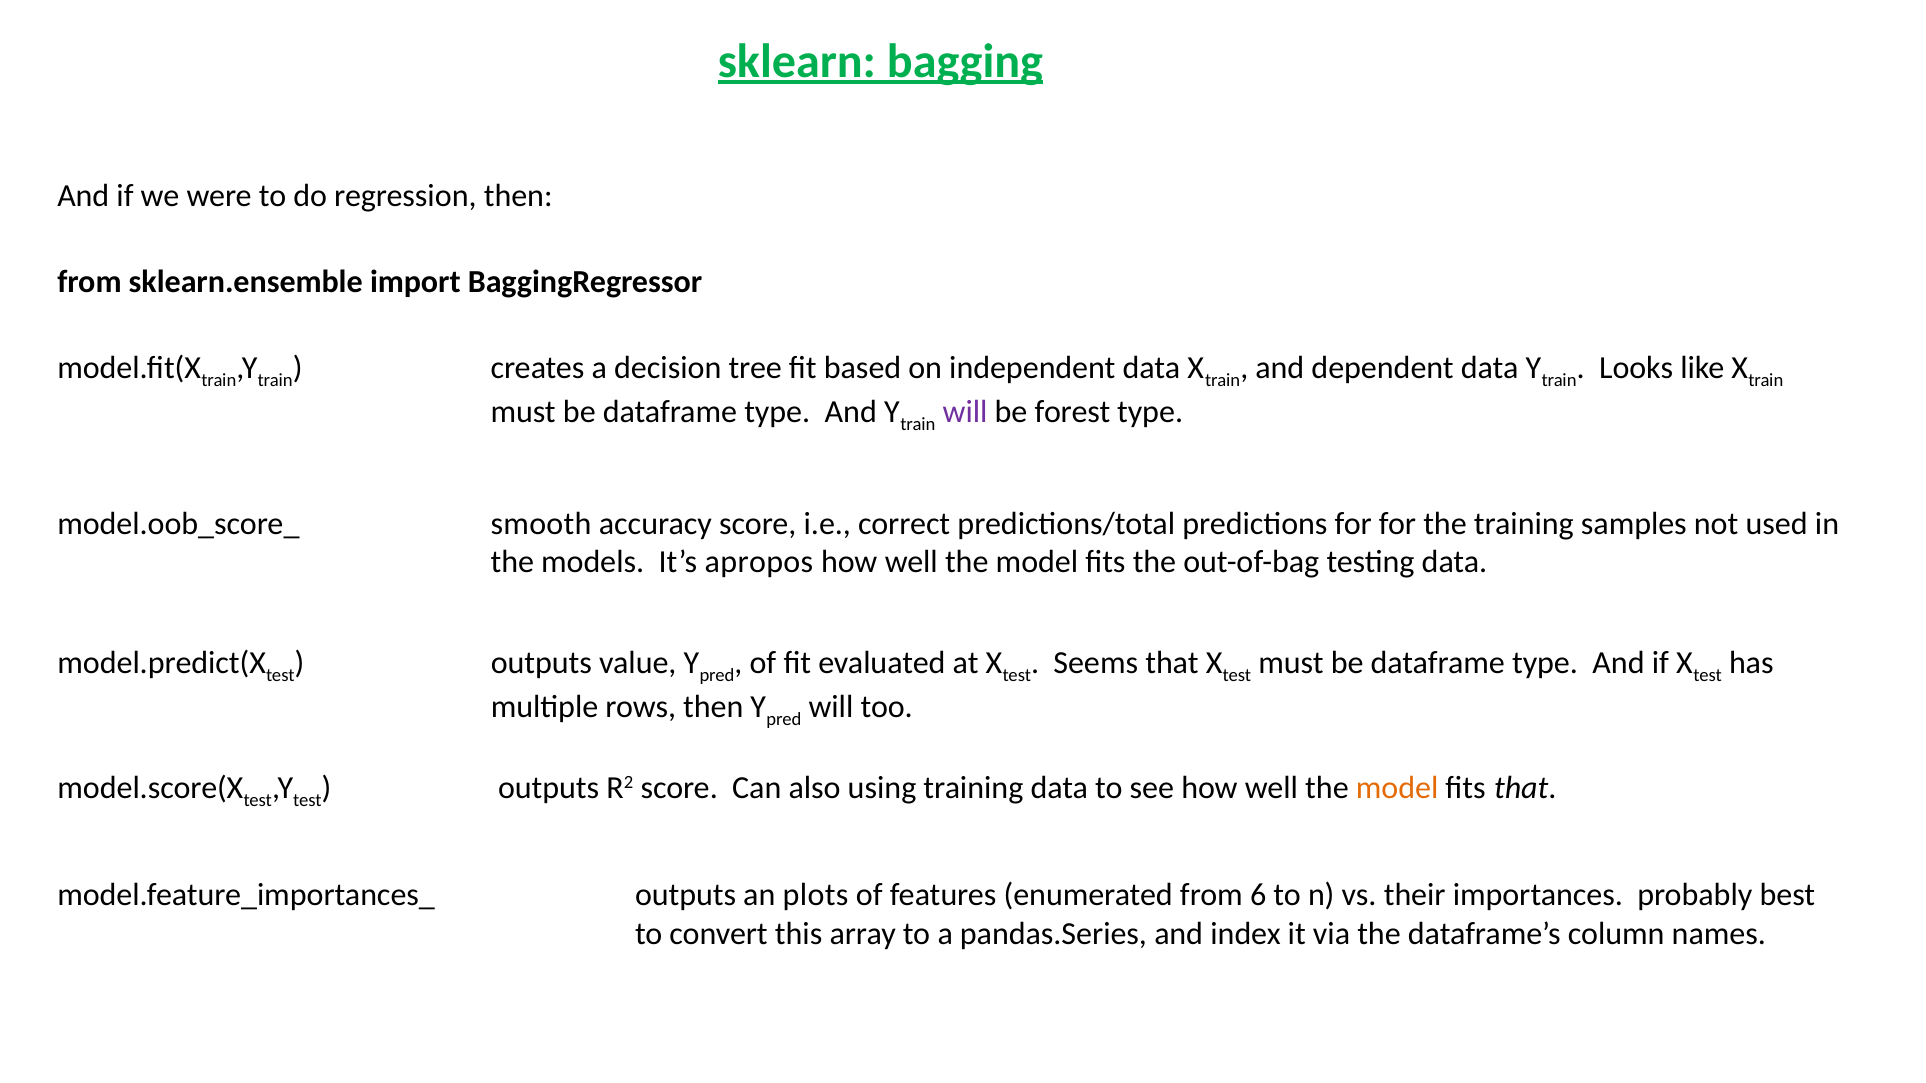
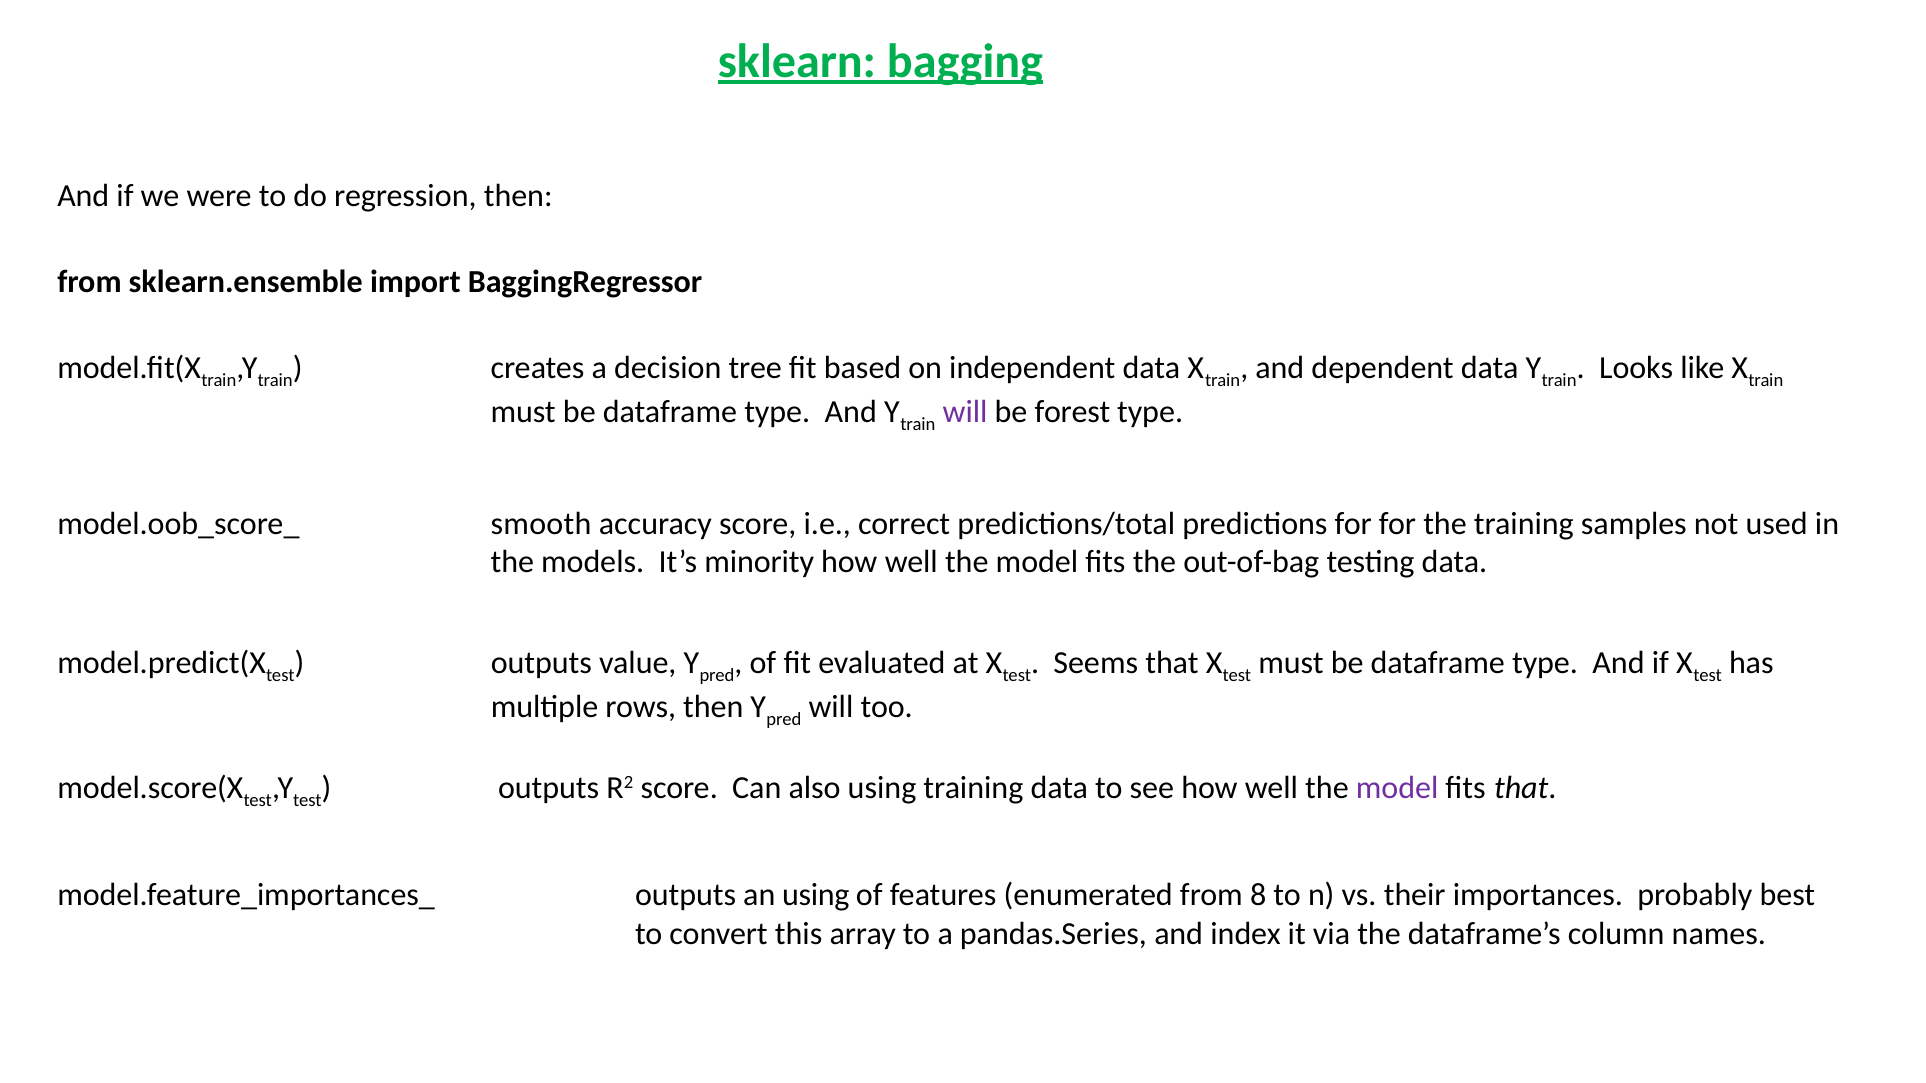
apropos: apropos -> minority (759, 563)
model colour: orange -> purple (1397, 788)
an plots: plots -> using (816, 896)
6: 6 -> 8 (1258, 896)
